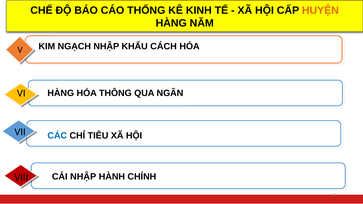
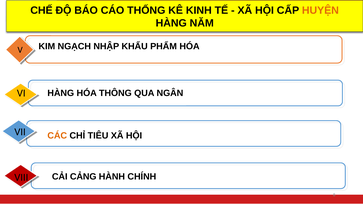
CÁCH: CÁCH -> PHẨM (164, 46)
CÁC colour: blue -> orange (57, 136)
CẢI NHẬP: NHẬP -> CẢNG (83, 177)
